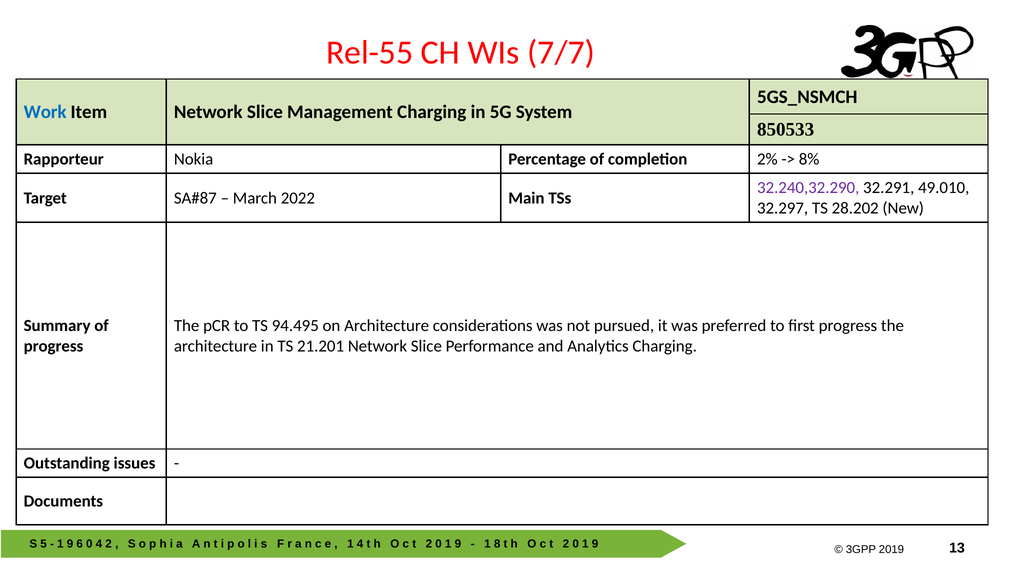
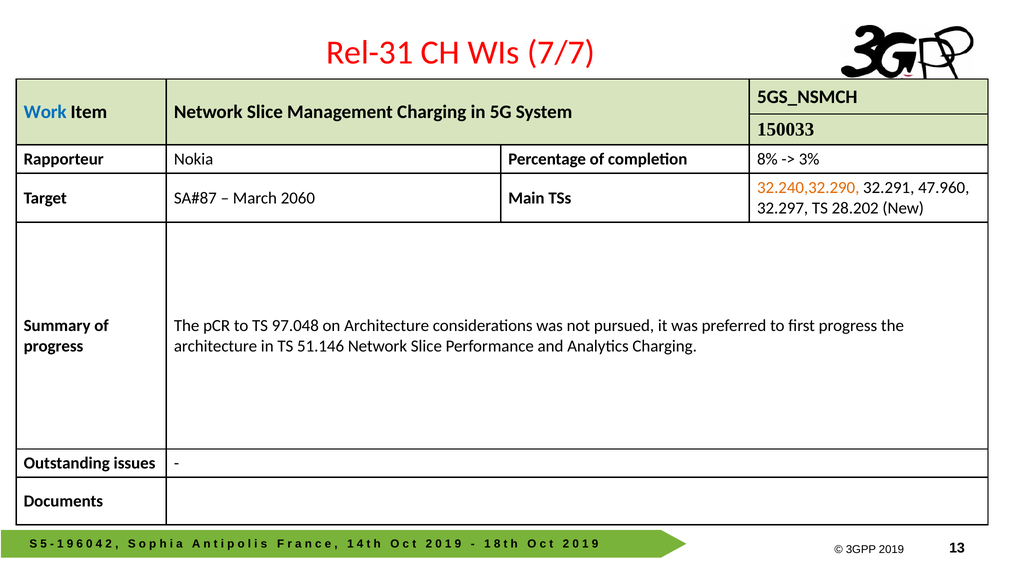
Rel-55: Rel-55 -> Rel-31 (370, 53)
850533: 850533 -> 150033 (786, 130)
2%: 2% -> 8% (767, 159)
8%: 8% -> 3% (809, 159)
32.240,32.290 colour: purple -> orange (808, 188)
49.010: 49.010 -> 47.960 (944, 188)
2022: 2022 -> 2060 (298, 198)
94.495: 94.495 -> 97.048 (295, 326)
21.201: 21.201 -> 51.146 (321, 346)
